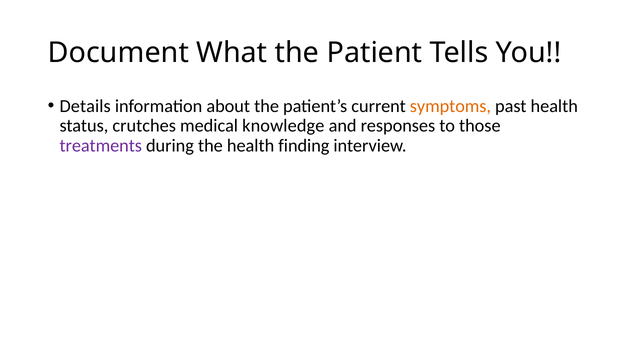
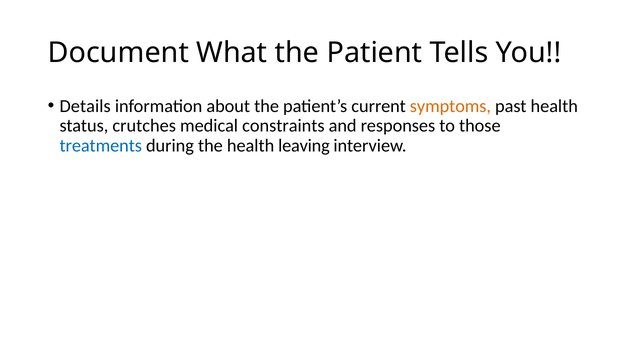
knowledge: knowledge -> constraints (283, 126)
treatments colour: purple -> blue (101, 146)
finding: finding -> leaving (304, 146)
